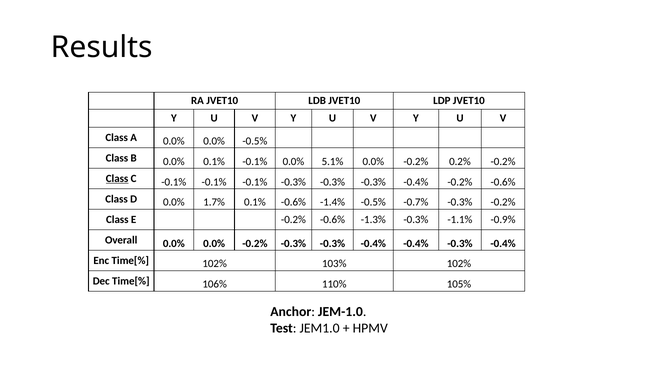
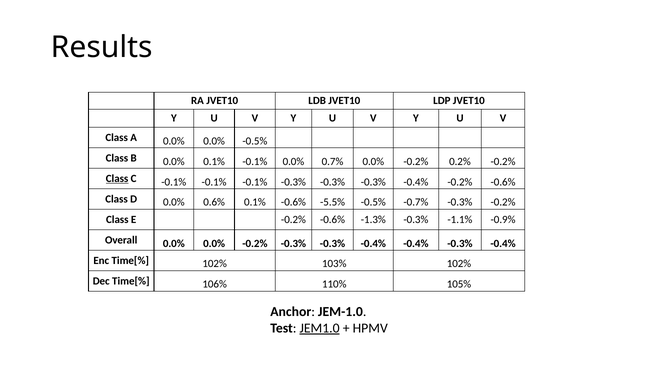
5.1%: 5.1% -> 0.7% (333, 161)
1.7%: 1.7% -> 0.6% (214, 202)
-1.4%: -1.4% -> -5.5% (333, 202)
JEM1.0 underline: none -> present (320, 328)
